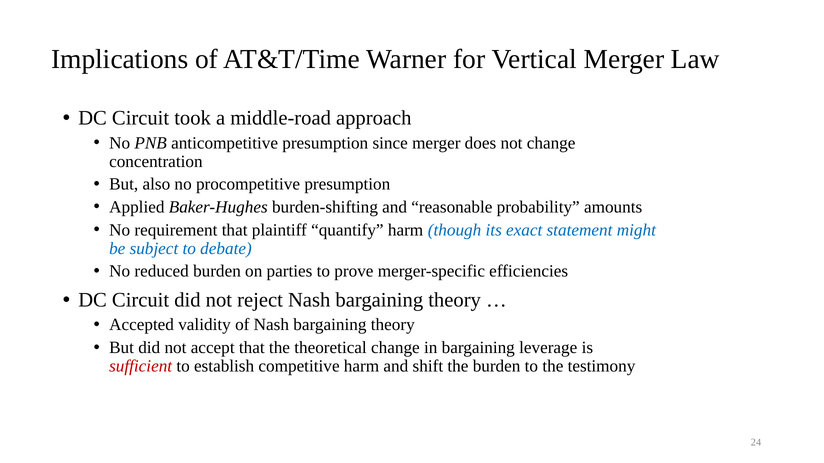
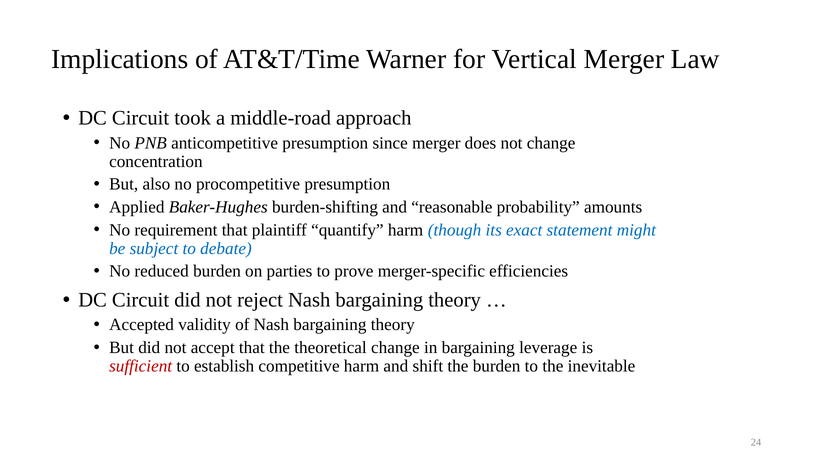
testimony: testimony -> inevitable (602, 367)
